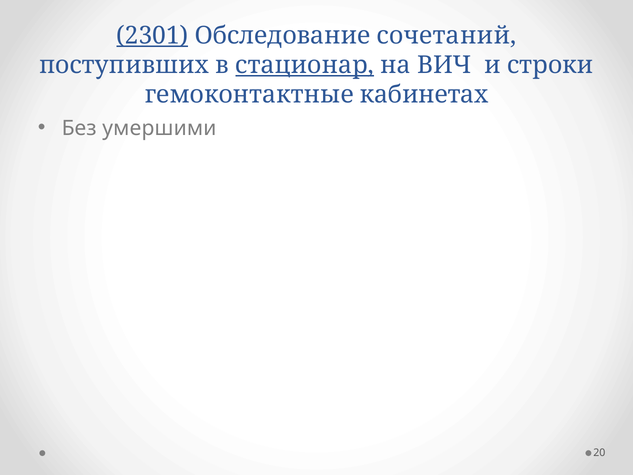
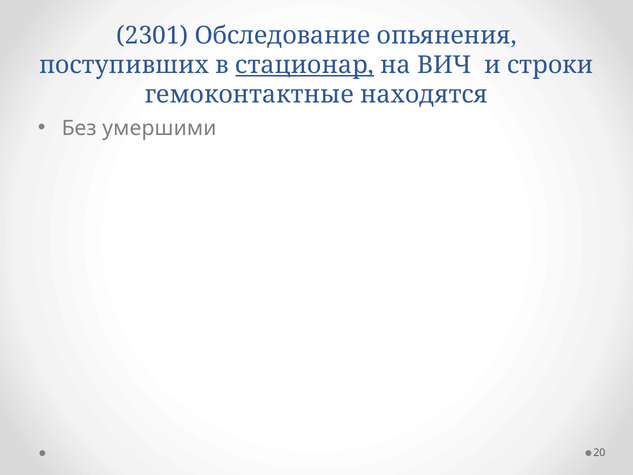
2301 underline: present -> none (152, 35)
сочетаний: сочетаний -> опьянения (447, 35)
кабинетах: кабинетах -> находятся (424, 95)
